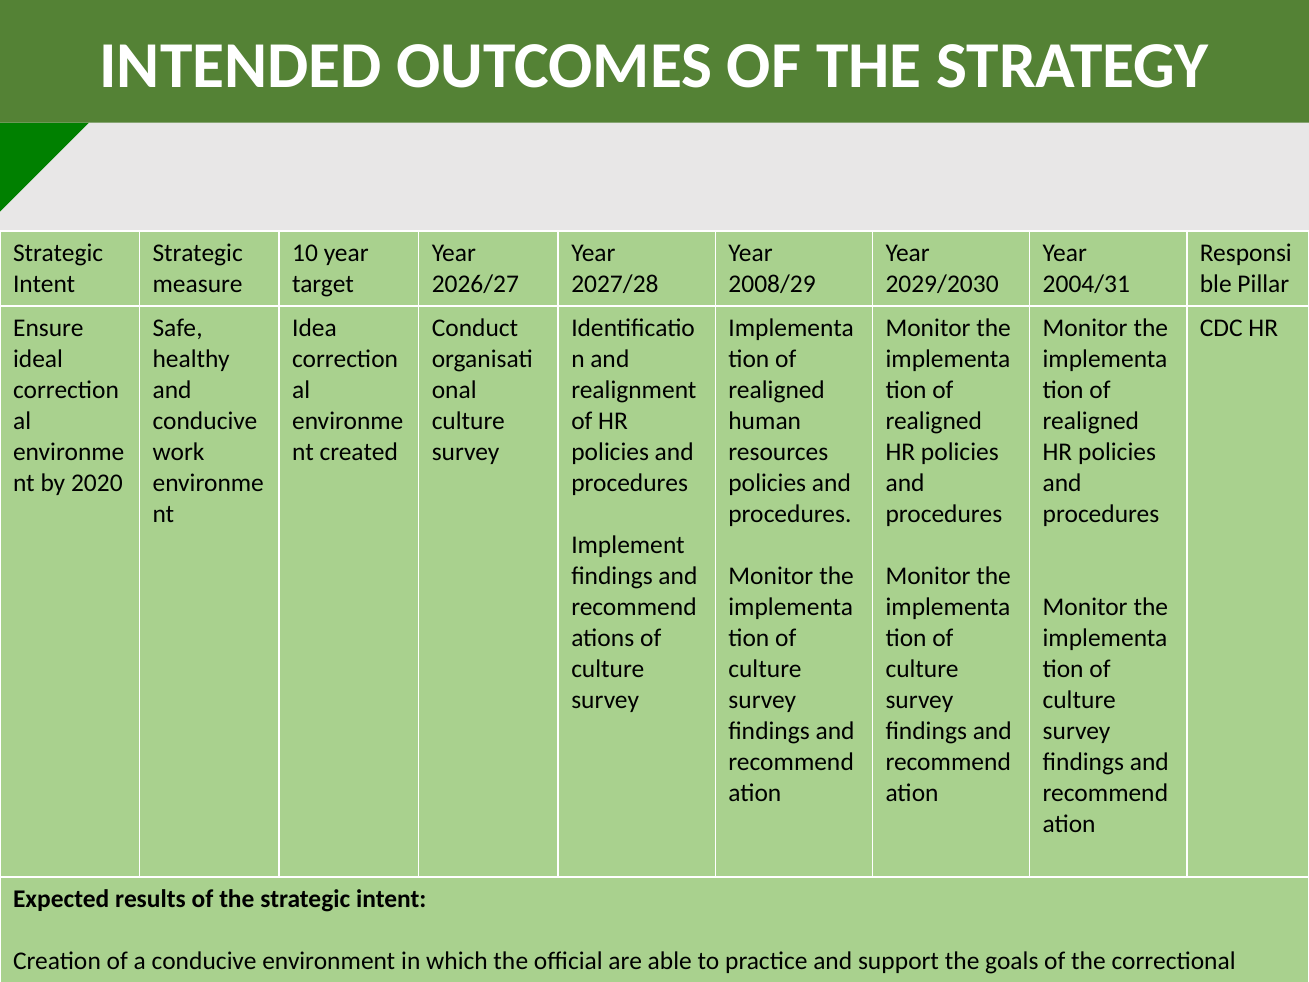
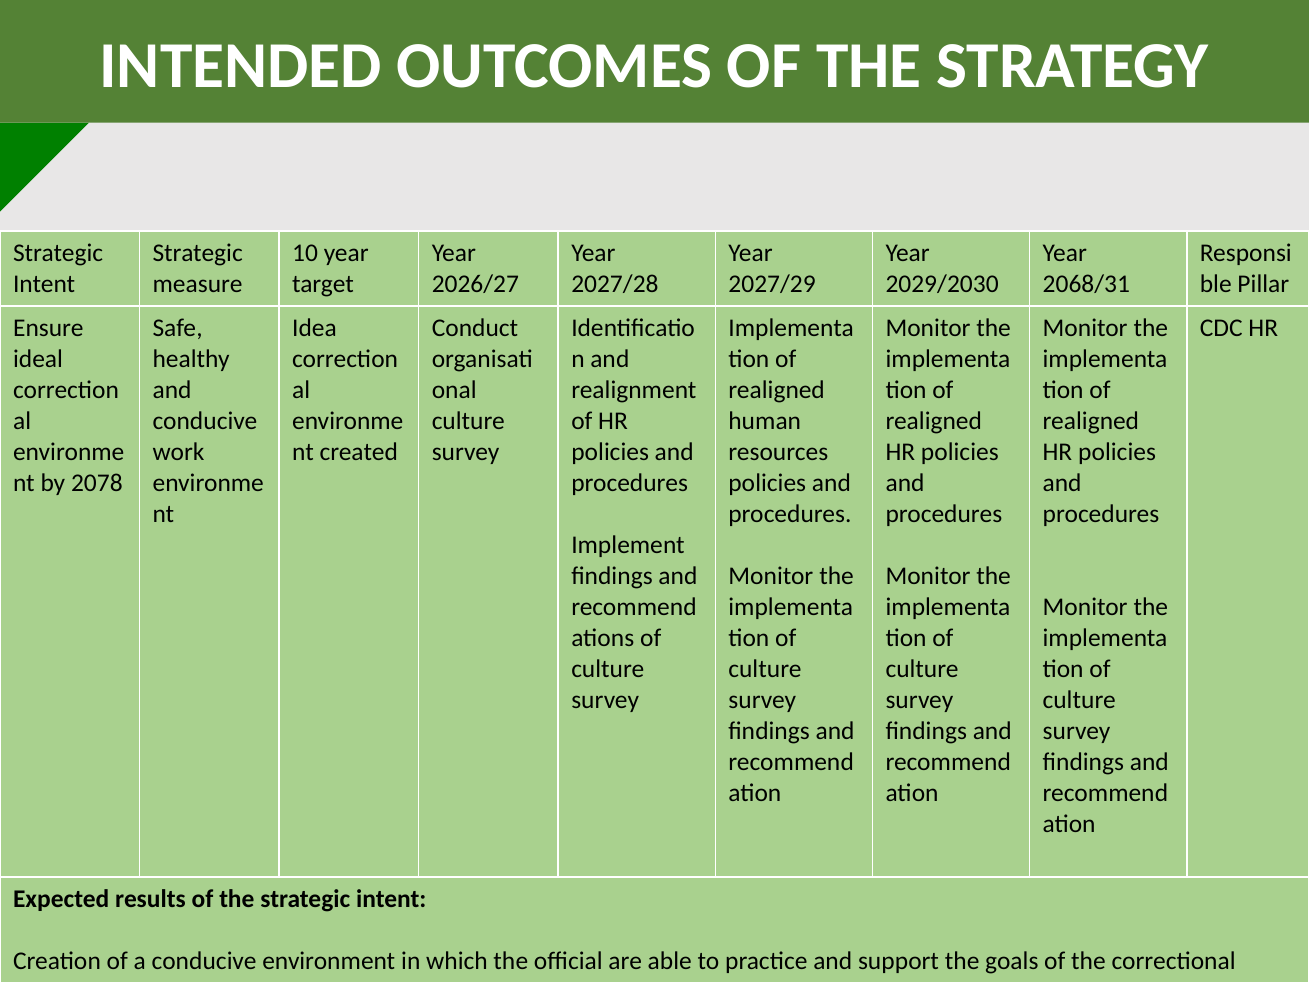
2008/29: 2008/29 -> 2027/29 (772, 284)
2004/31: 2004/31 -> 2068/31 (1086, 284)
2020: 2020 -> 2078 (97, 483)
